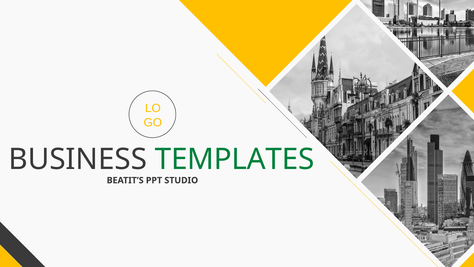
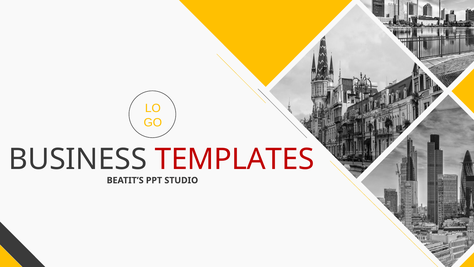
TEMPLATES colour: green -> red (235, 159)
